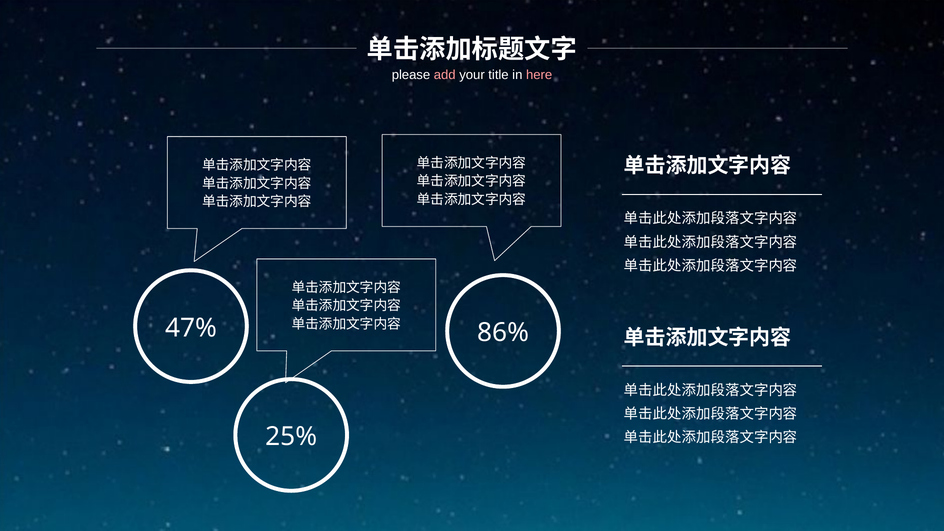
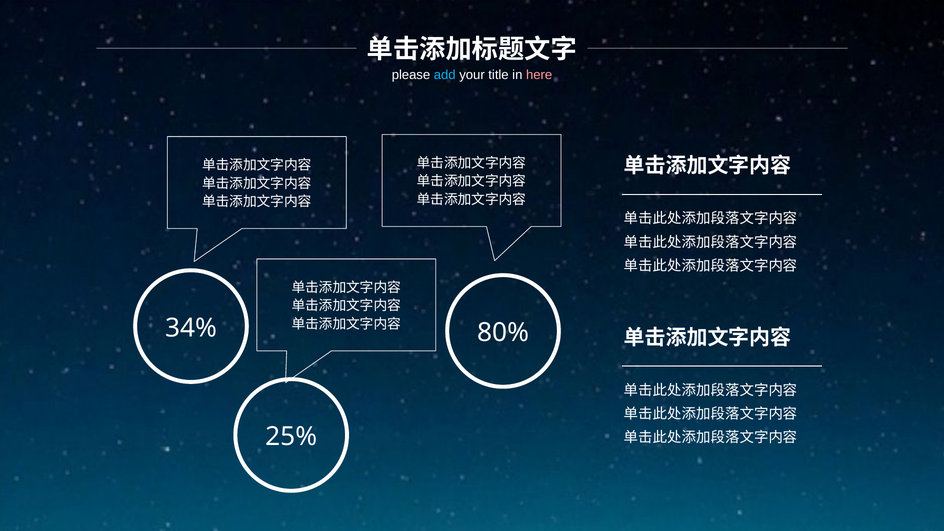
add colour: pink -> light blue (445, 75)
86%: 86% -> 80% (503, 333)
47%: 47% -> 34% (191, 328)
